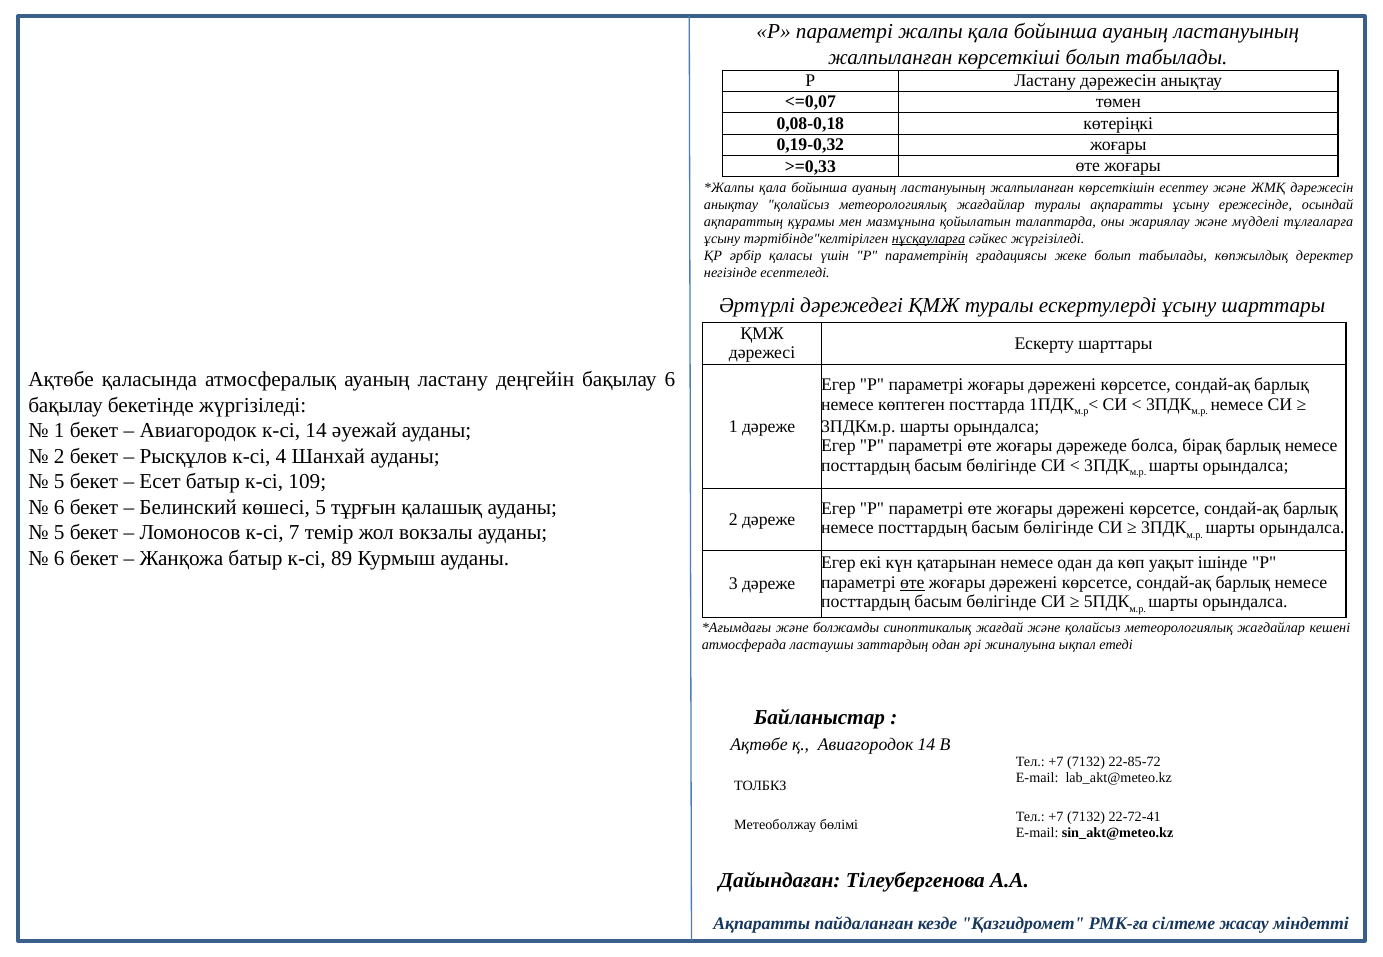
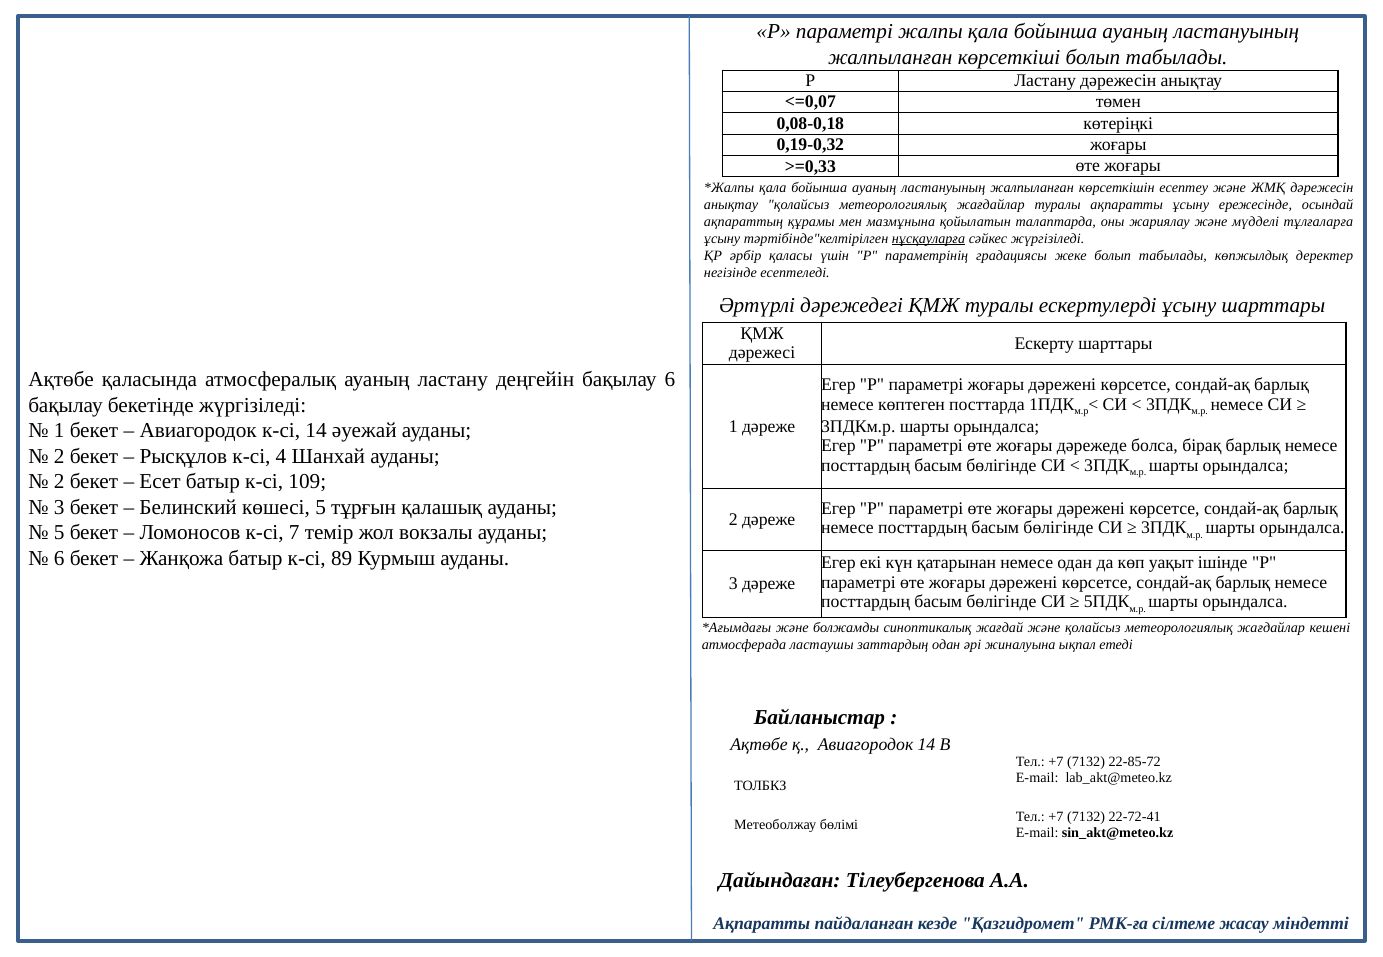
5: 5 -> 2 (59, 482)
6: 6 -> 3 (59, 508)
өте underline: present -> none (912, 583)
